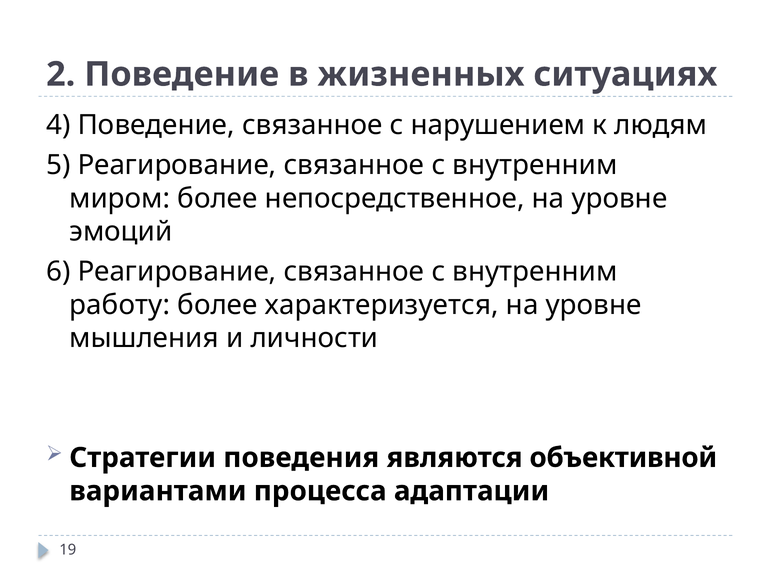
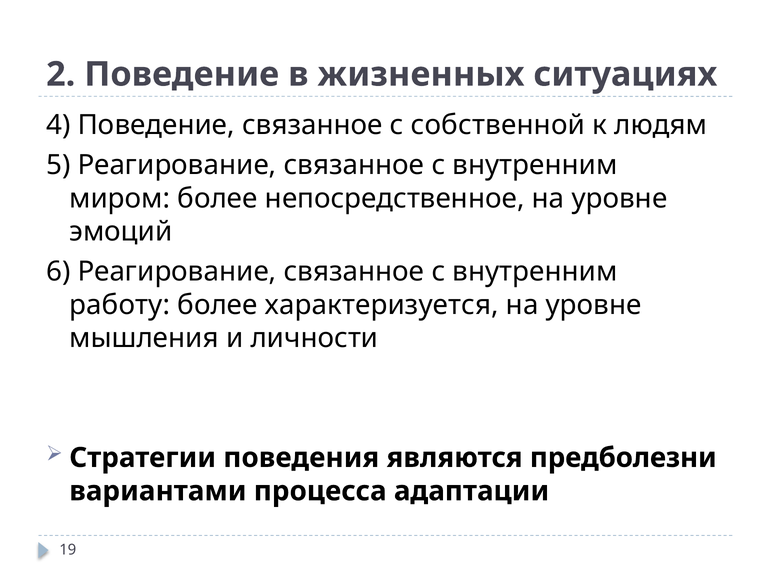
нарушением: нарушением -> собственной (498, 125)
объективной: объективной -> предболезни (623, 458)
